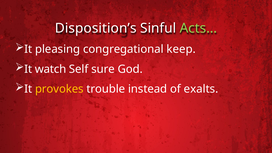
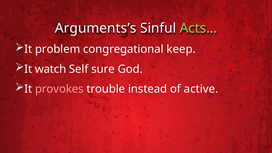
Disposition’s: Disposition’s -> Arguments’s (96, 28)
pleasing: pleasing -> problem (58, 49)
provokes colour: yellow -> pink (59, 89)
exalts: exalts -> active (201, 89)
